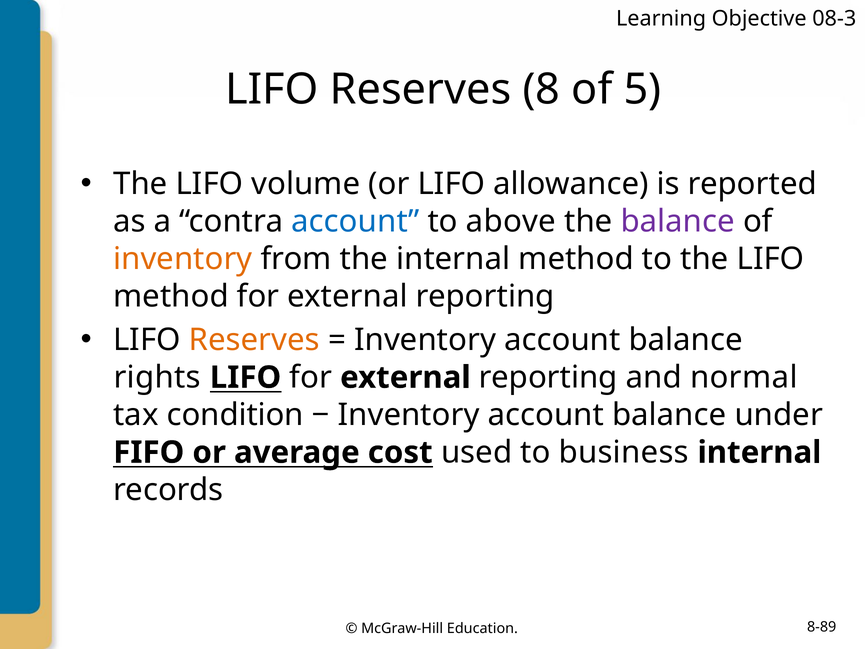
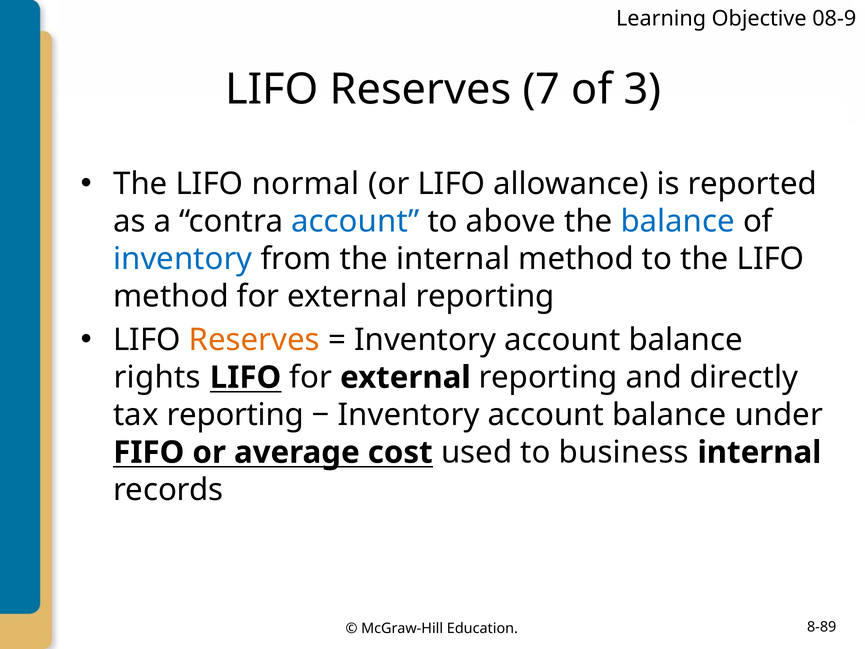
08-3: 08-3 -> 08-9 (834, 19)
8: 8 -> 7 (541, 89)
5: 5 -> 3 (643, 89)
volume: volume -> normal (306, 184)
balance colour: purple -> blue (678, 221)
inventory colour: orange -> blue (183, 259)
normal: normal -> directly (744, 377)
tax condition: condition -> reporting (235, 415)
